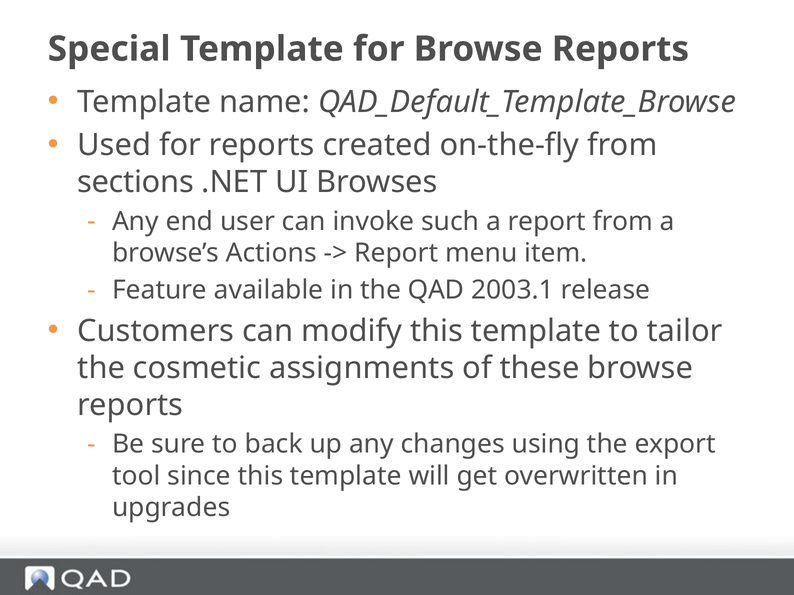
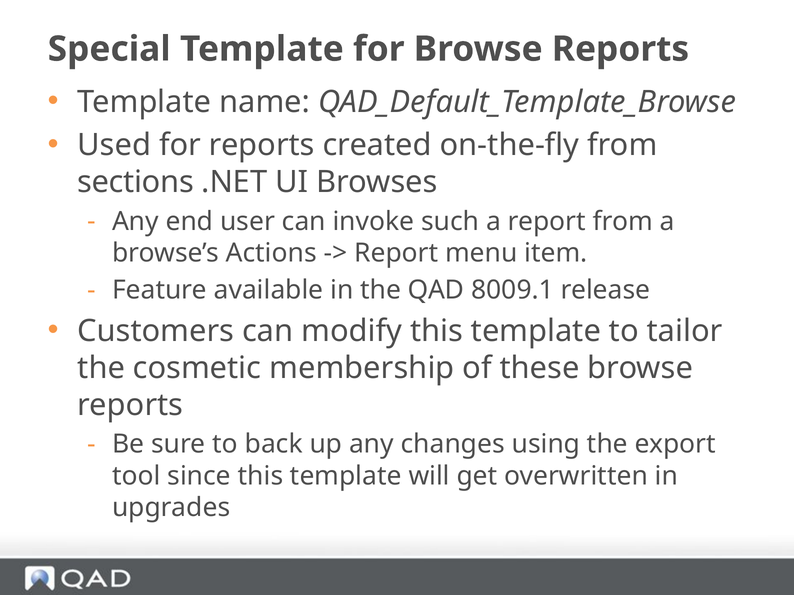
2003.1: 2003.1 -> 8009.1 (513, 290)
assignments: assignments -> membership (362, 368)
